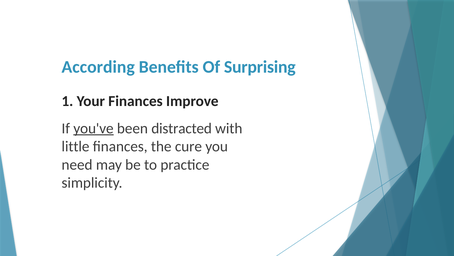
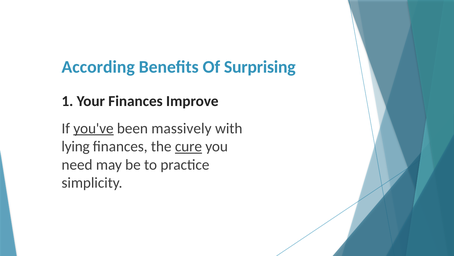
distracted: distracted -> massively (181, 128)
little: little -> lying (76, 146)
cure underline: none -> present (188, 146)
